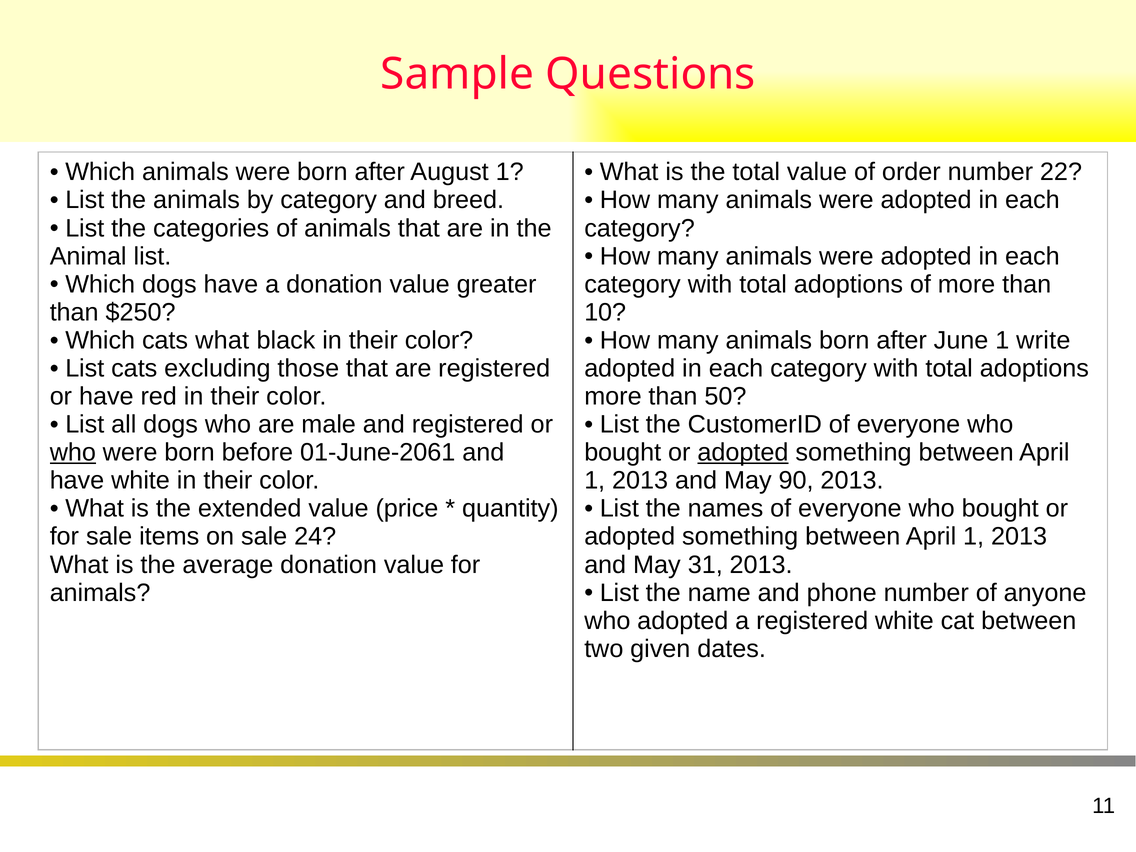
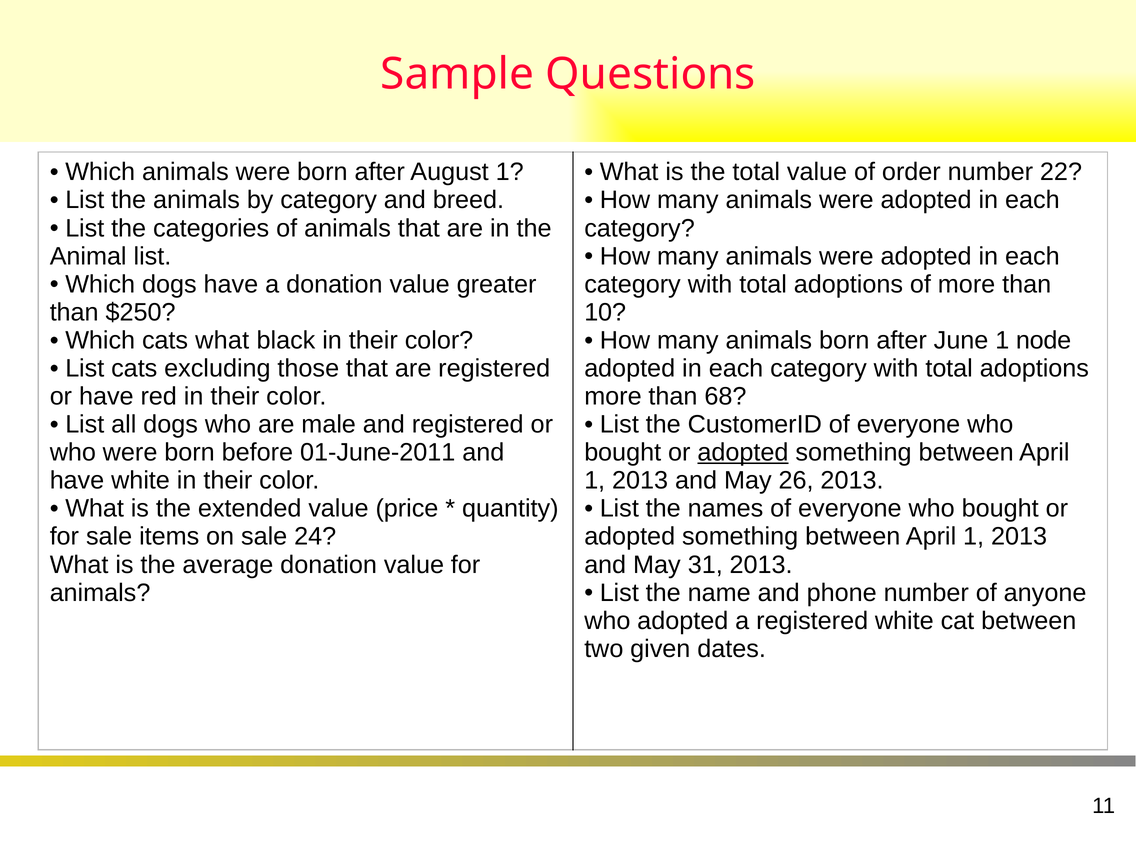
write: write -> node (1044, 340)
50: 50 -> 68 (725, 396)
who underline: present -> none (73, 453)
01-June-2061: 01-June-2061 -> 01-June-2011 (378, 453)
90: 90 -> 26 (796, 481)
